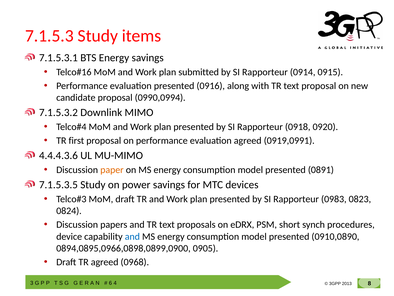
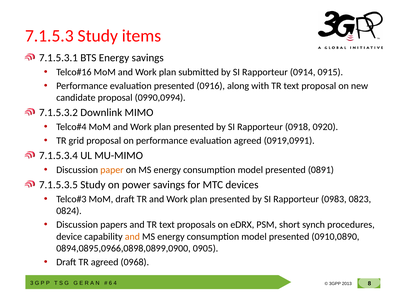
first: first -> grid (76, 140)
4.4.4.3.6: 4.4.4.3.6 -> 7.1.5.3.4 (58, 155)
and colour: blue -> orange (132, 236)
